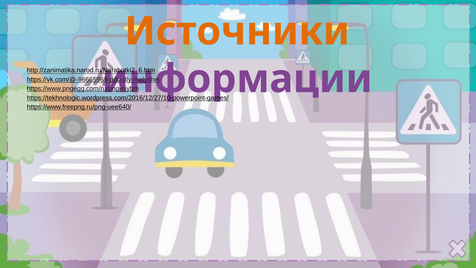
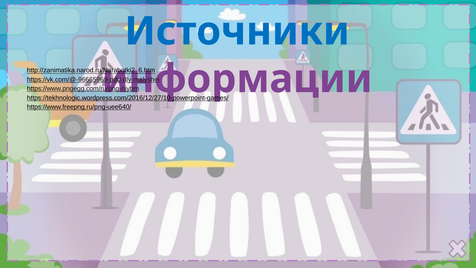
Источники colour: orange -> blue (237, 31)
